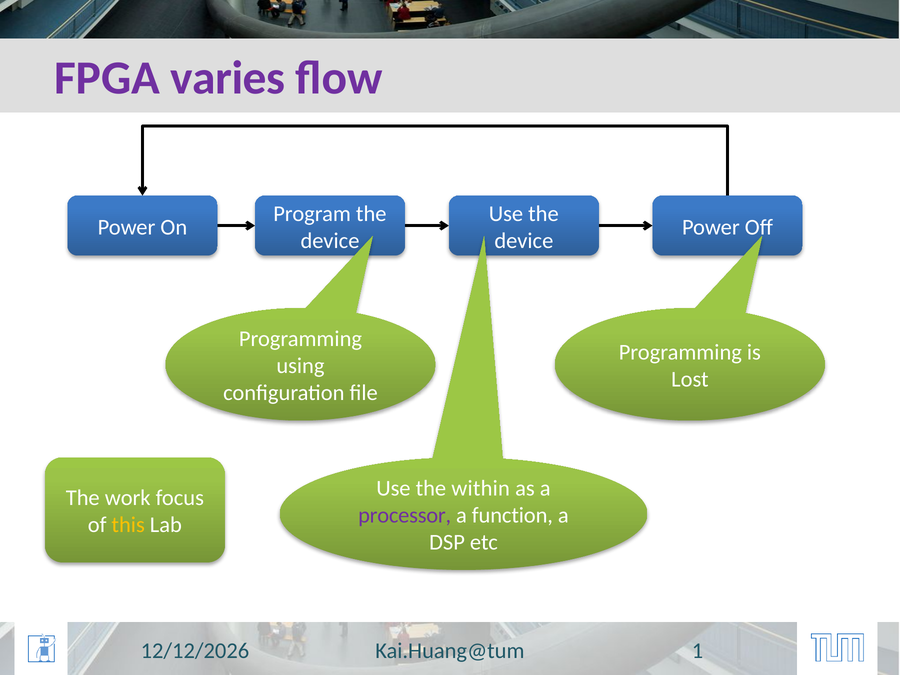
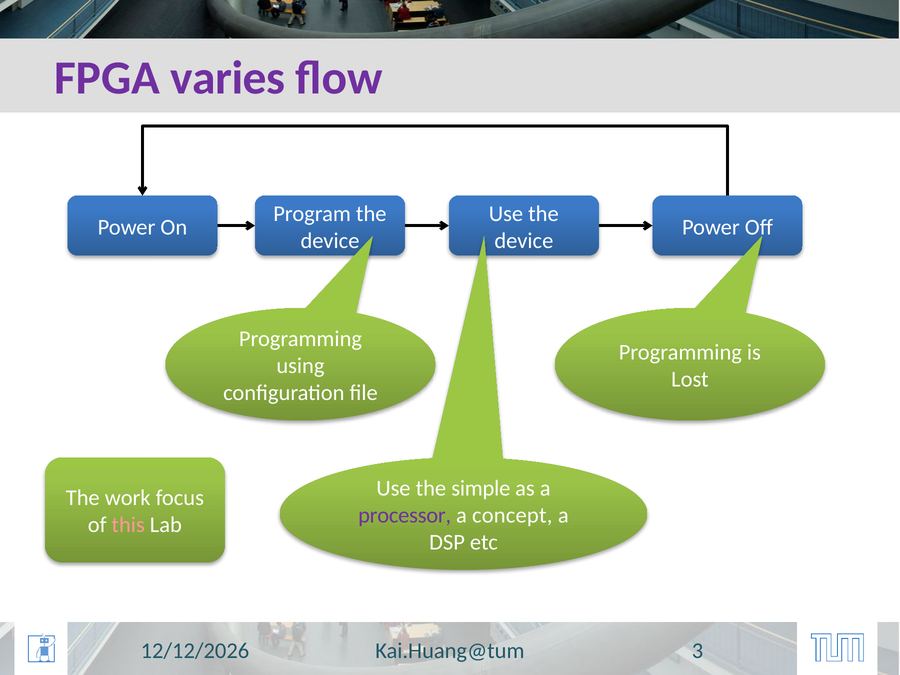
within: within -> simple (481, 488)
function: function -> concept (512, 515)
this colour: yellow -> pink (128, 525)
1: 1 -> 3 (697, 651)
